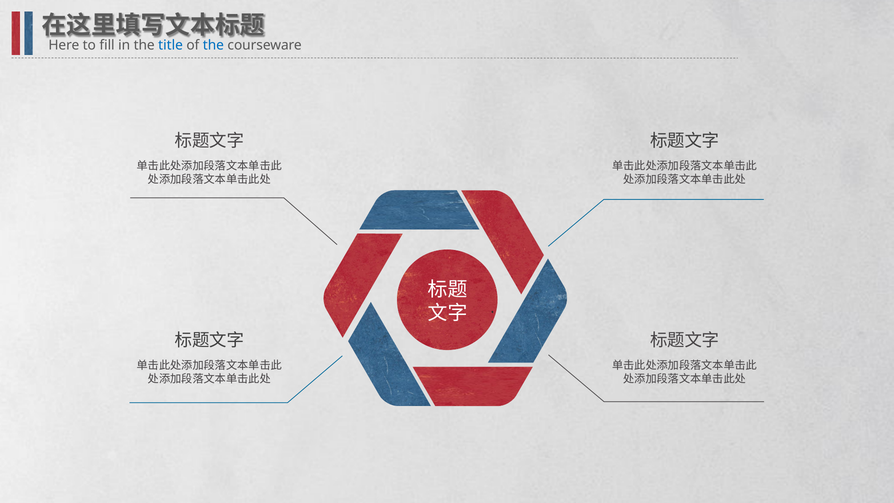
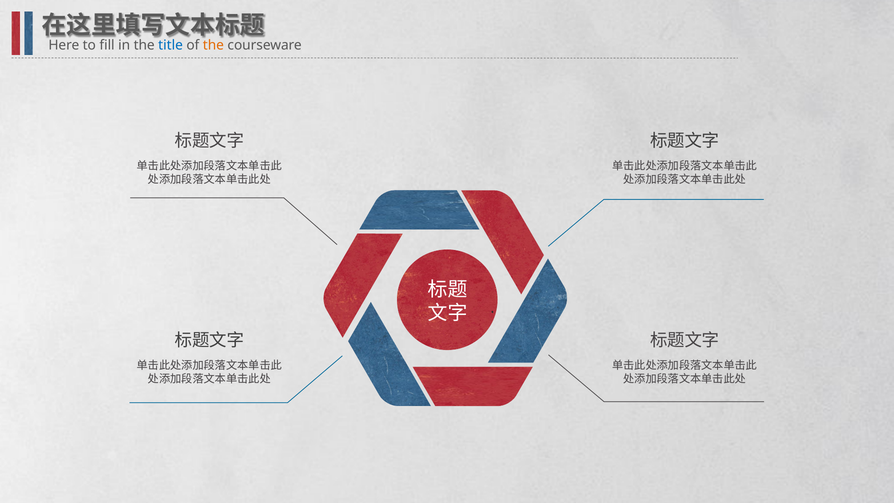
the colour: blue -> orange (213, 45)
